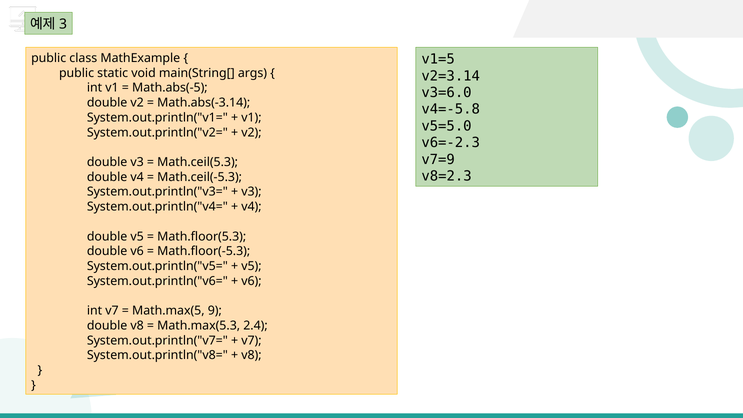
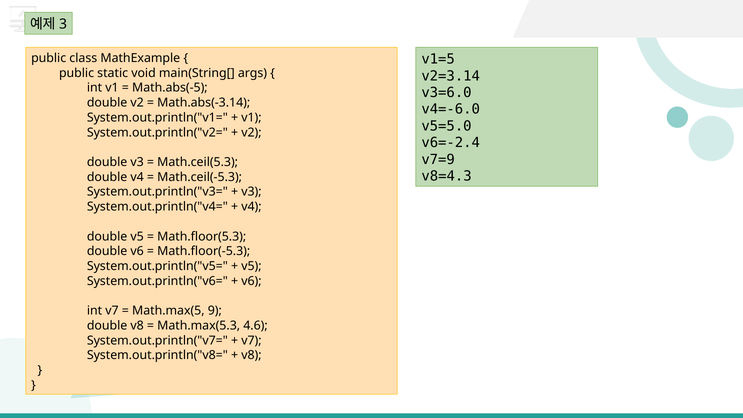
v4=-5.8: v4=-5.8 -> v4=-6.0 (451, 109)
v6=-2.3: v6=-2.3 -> v6=-2.4 (451, 143)
v8=2.3: v8=2.3 -> v8=4.3 (447, 176)
2.4: 2.4 -> 4.6 (256, 326)
